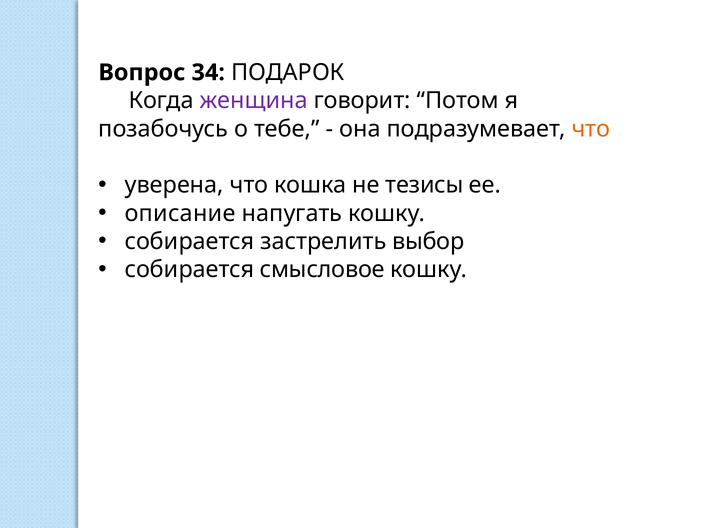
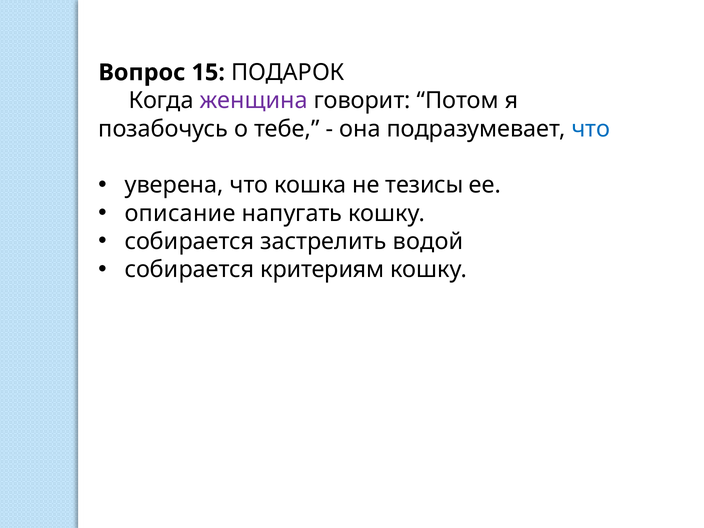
34: 34 -> 15 (208, 72)
что colour: orange -> blue (591, 129)
выбор: выбор -> водой (428, 241)
смысловое: смысловое -> критериям (322, 270)
